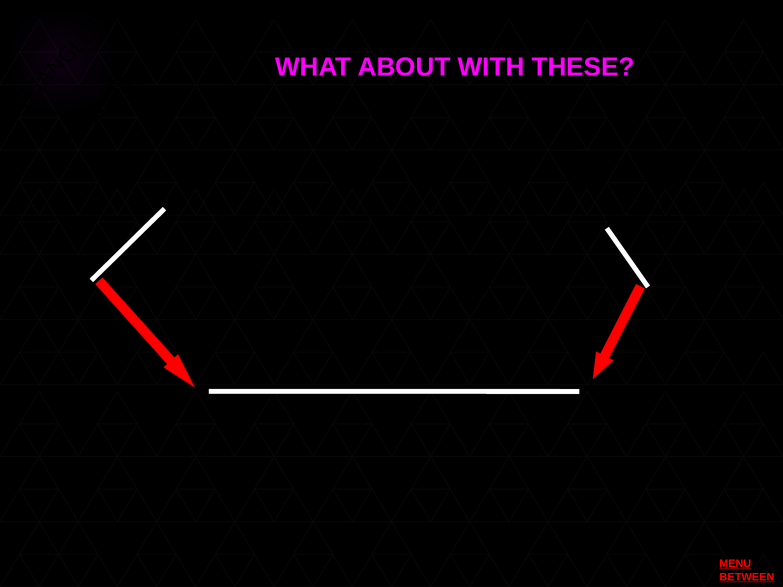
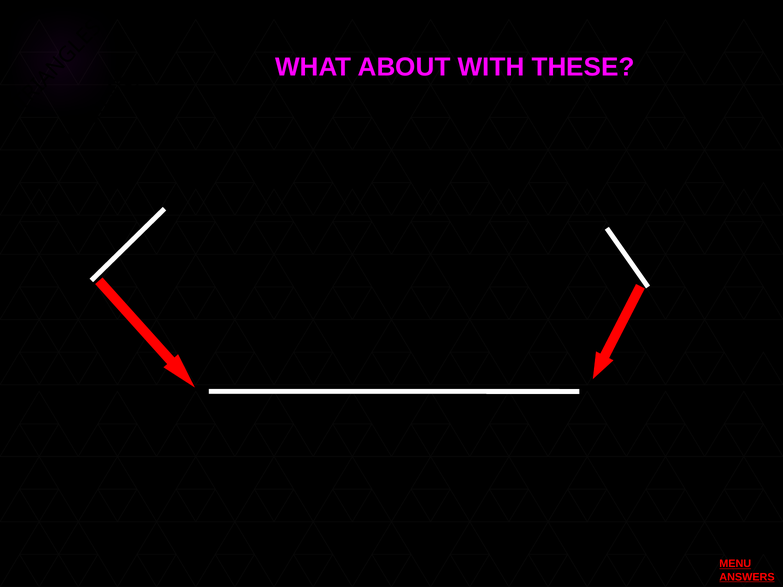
BETWEEN: BETWEEN -> ANSWERS (747, 577)
